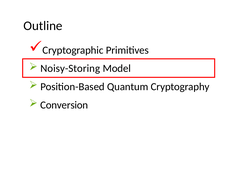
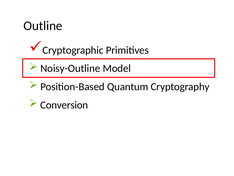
Noisy-Storing: Noisy-Storing -> Noisy-Outline (70, 68)
